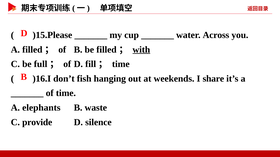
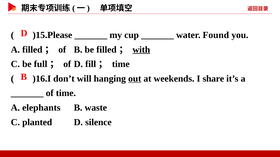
Across: Across -> Found (216, 35)
fish: fish -> will (84, 79)
out underline: none -> present (135, 79)
provide: provide -> planted (37, 123)
